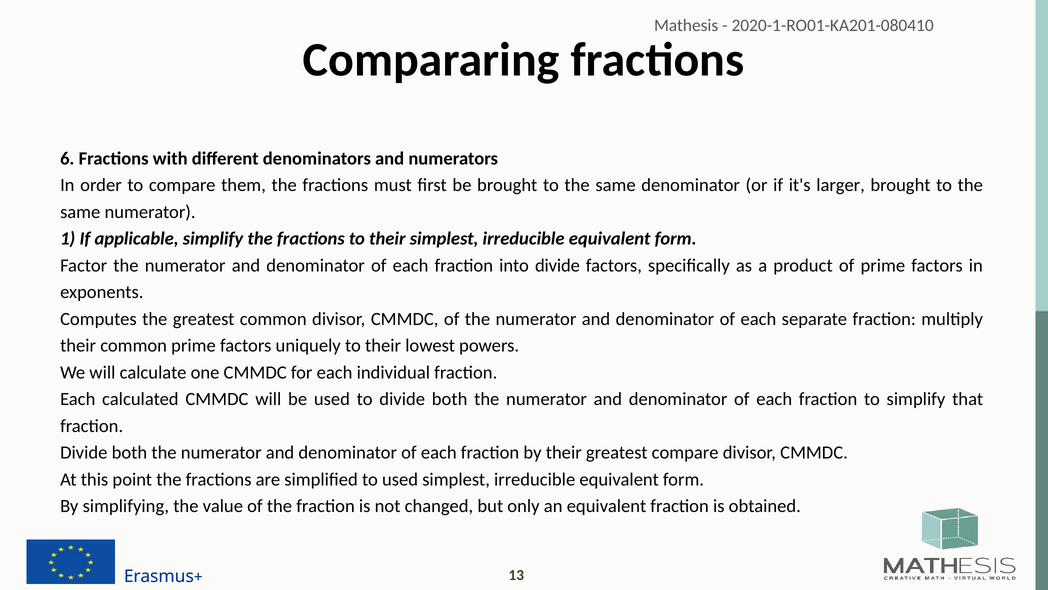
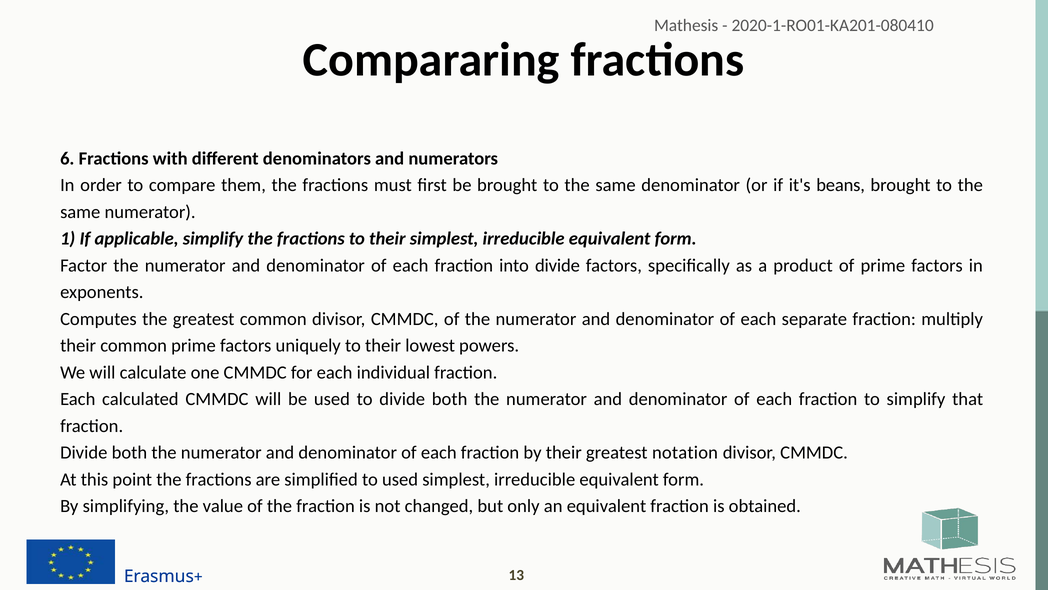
larger: larger -> beans (841, 185)
greatest compare: compare -> notation (685, 452)
